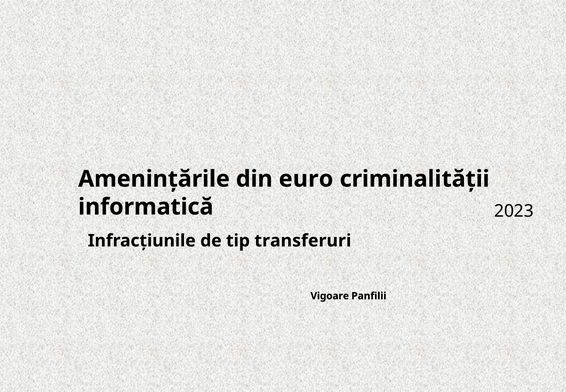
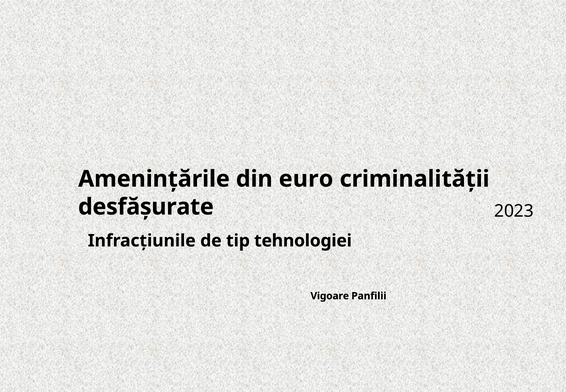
informatică: informatică -> desfășurate (146, 207)
transferuri: transferuri -> tehnologiei (303, 241)
